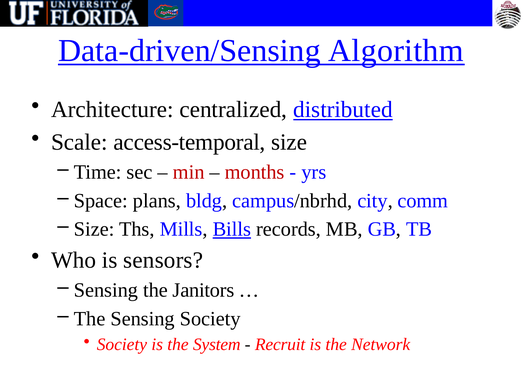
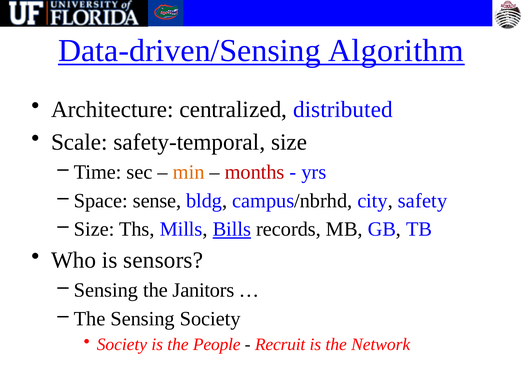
distributed underline: present -> none (343, 110)
access-temporal: access-temporal -> safety-temporal (189, 142)
min colour: red -> orange (189, 172)
plans: plans -> sense (157, 201)
comm: comm -> safety (423, 201)
System: System -> People (217, 345)
